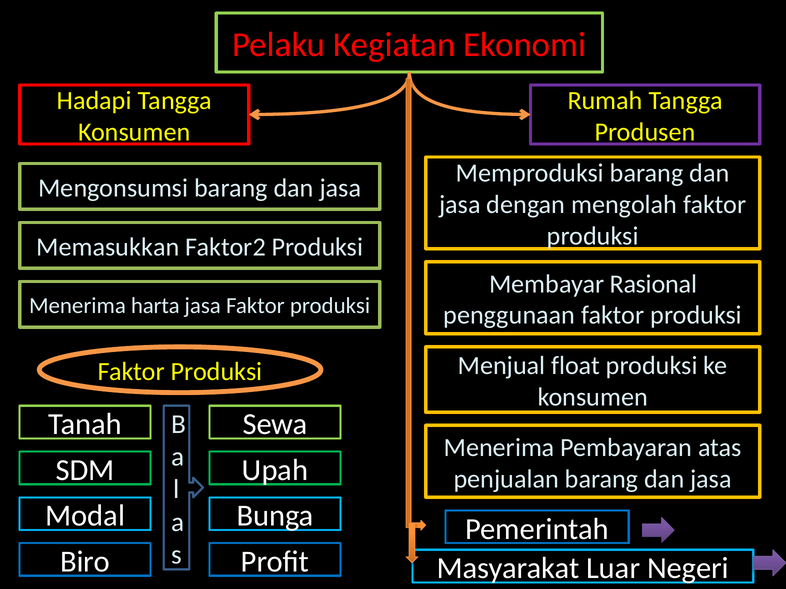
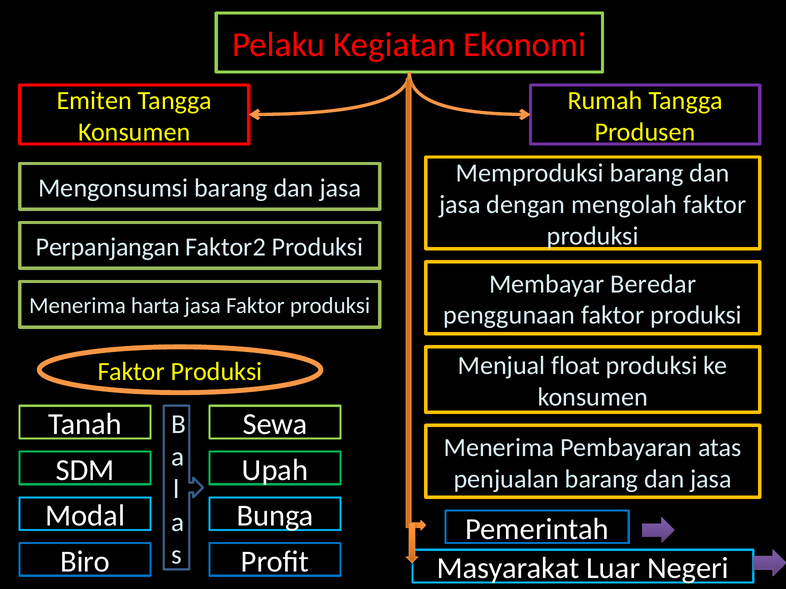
Hadapi: Hadapi -> Emiten (94, 101)
Memasukkan: Memasukkan -> Perpanjangan (108, 247)
Rasional: Rasional -> Beredar (653, 284)
